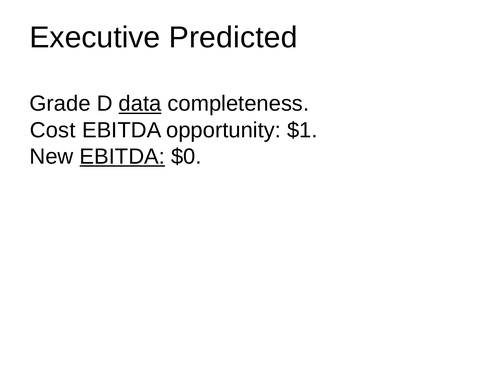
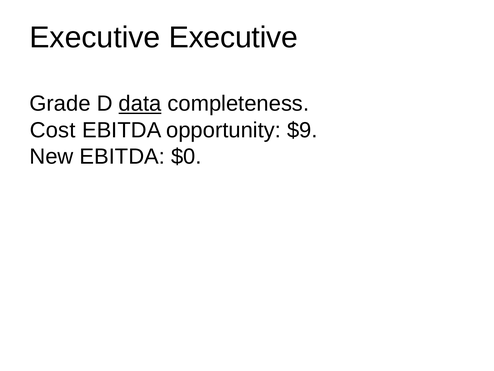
Executive Predicted: Predicted -> Executive (233, 37)
$1: $1 -> $9 (302, 130)
EBITDA underline: present -> none (122, 156)
